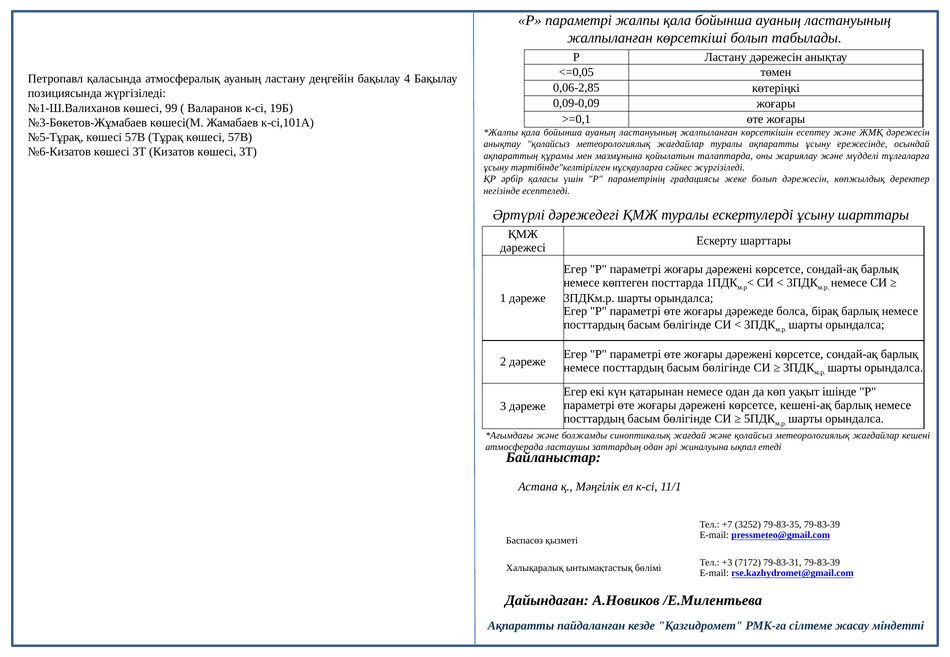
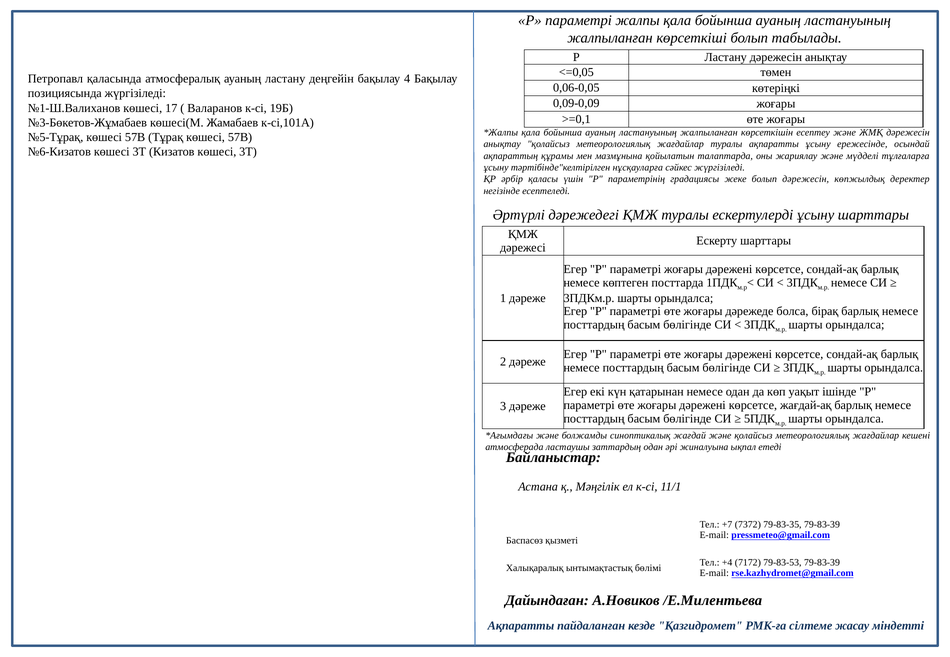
0,06-2,85: 0,06-2,85 -> 0,06-0,05 (576, 88)
99: 99 -> 17 (171, 108)
кешені-ақ: кешені-ақ -> жағдай-ақ (806, 406)
3252: 3252 -> 7372 (748, 525)
+3: +3 -> +4 (727, 563)
79-83-31: 79-83-31 -> 79-83-53 (782, 563)
